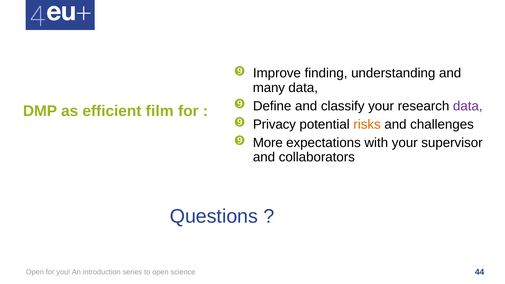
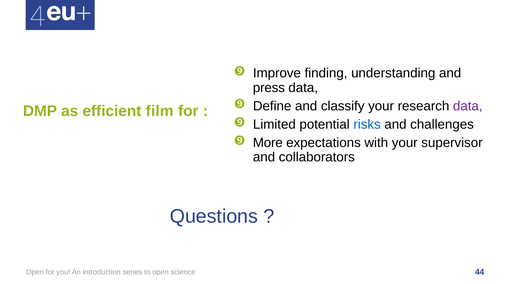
many: many -> press (269, 88)
Privacy: Privacy -> Limited (274, 124)
risks colour: orange -> blue (367, 124)
